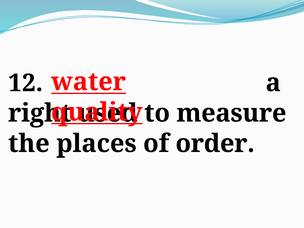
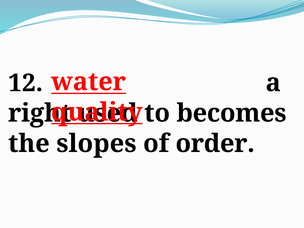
measure: measure -> becomes (231, 113)
places: places -> slopes (96, 144)
